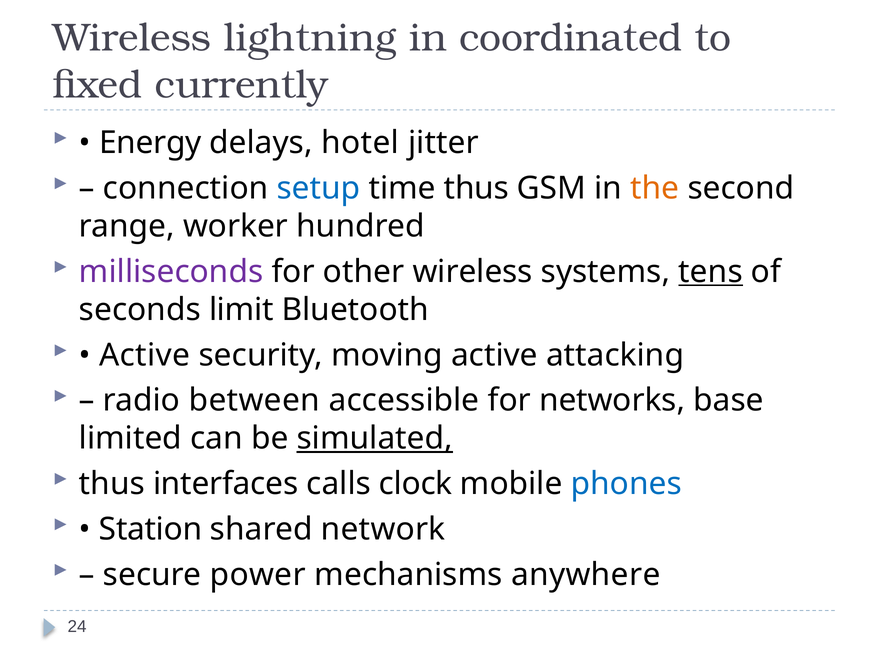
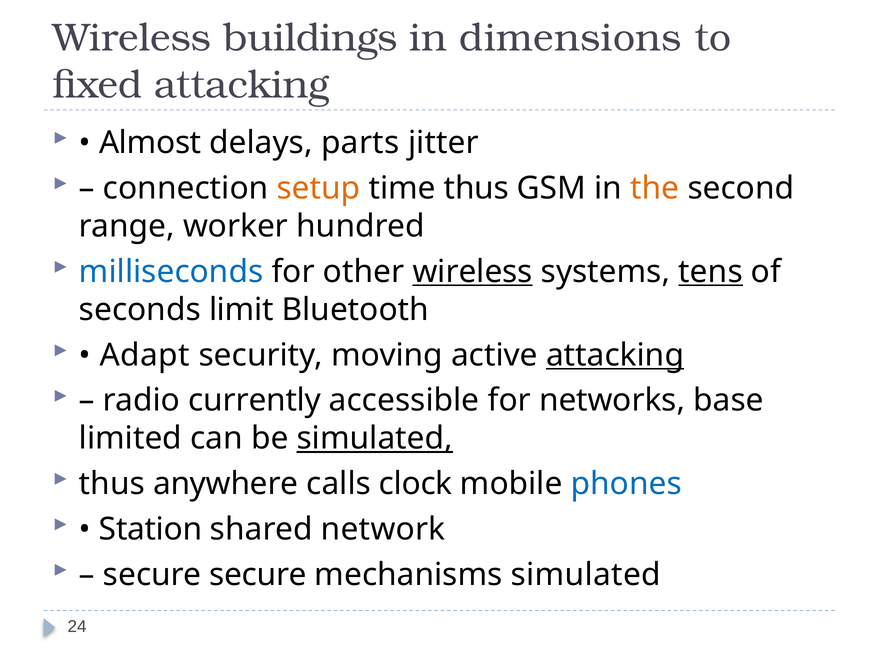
lightning: lightning -> buildings (310, 38)
coordinated: coordinated -> dimensions (571, 38)
fixed currently: currently -> attacking (242, 85)
Energy: Energy -> Almost (150, 143)
hotel: hotel -> parts (360, 143)
setup colour: blue -> orange (319, 188)
milliseconds colour: purple -> blue (171, 272)
wireless underline: none -> present (473, 272)
Active: Active -> Adapt (145, 355)
attacking underline: none -> present (615, 355)
between: between -> currently (255, 401)
interfaces: interfaces -> anywhere (226, 484)
secure power: power -> secure (258, 575)
mechanisms anywhere: anywhere -> simulated (586, 575)
